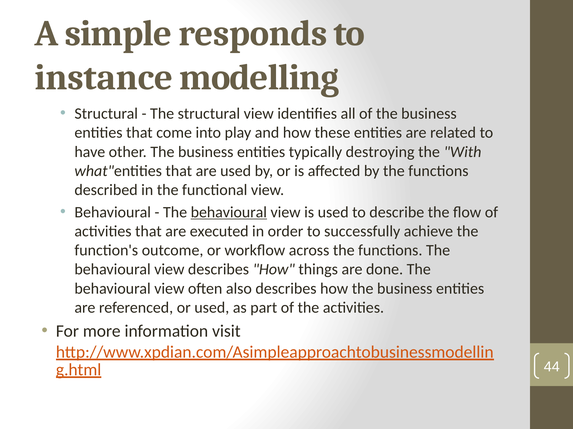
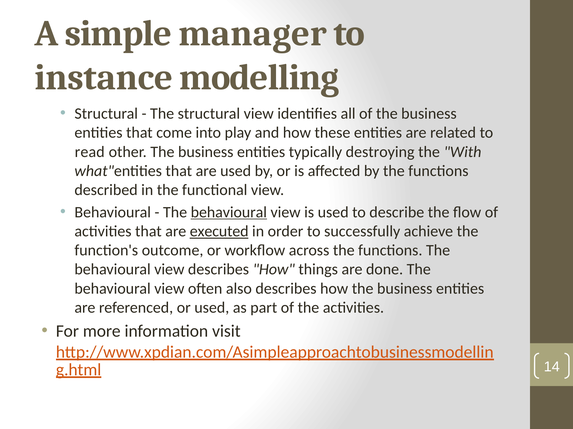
responds: responds -> manager (253, 34)
have: have -> read (90, 152)
executed underline: none -> present (219, 232)
44: 44 -> 14 (552, 367)
